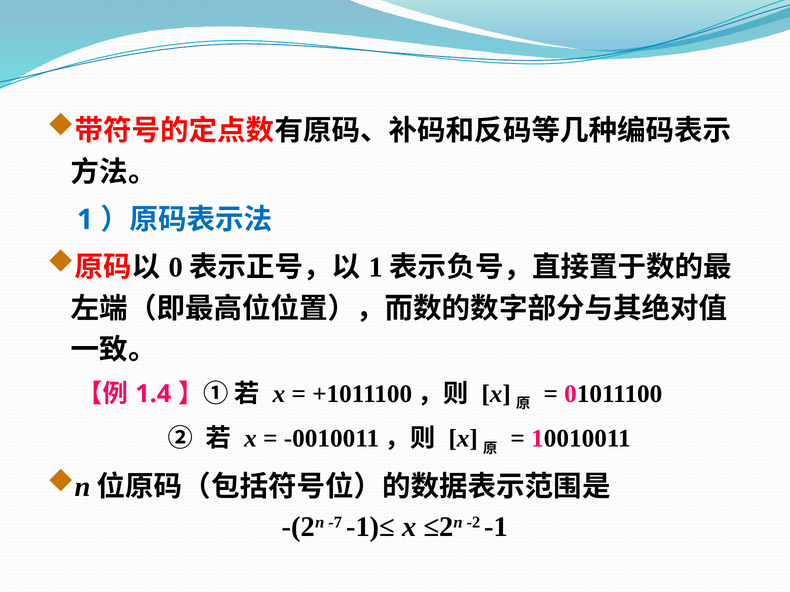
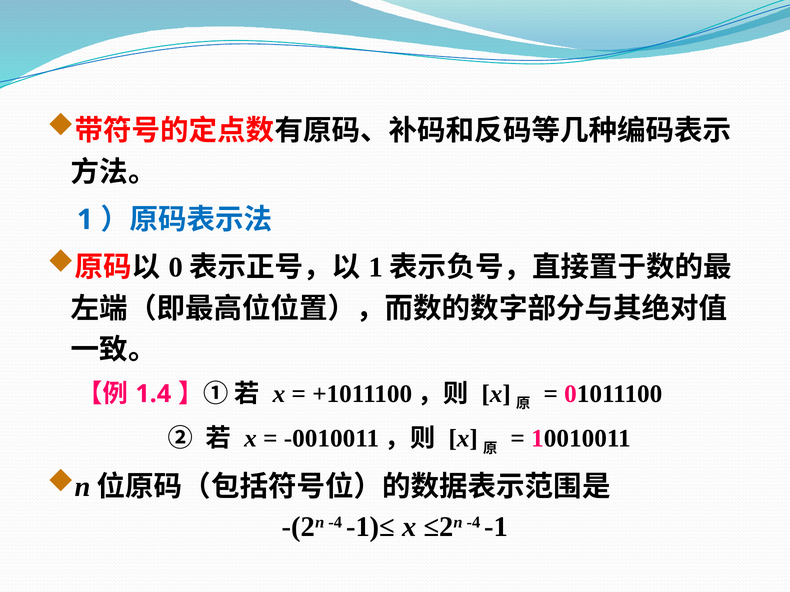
-(2n -7: -7 -> -4 (335, 523)
≤2n -2: -2 -> -4 (473, 523)
